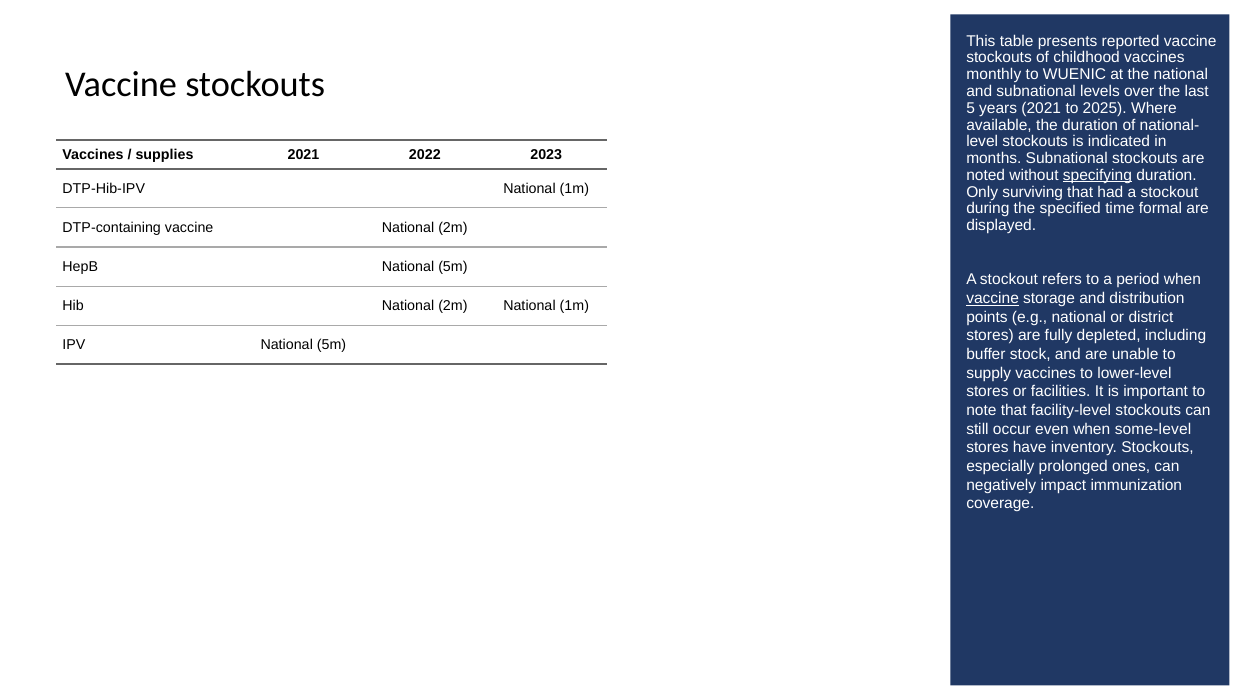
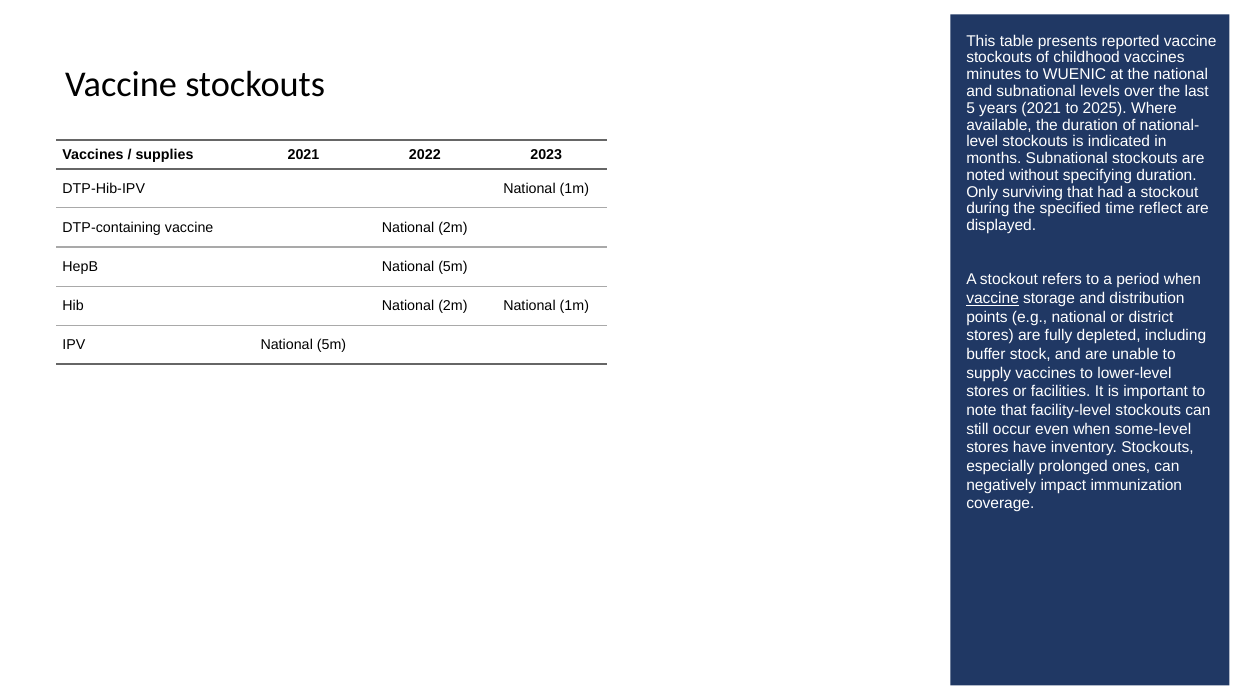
monthly: monthly -> minutes (994, 75)
specifying underline: present -> none (1097, 175)
formal: formal -> reflect (1160, 209)
